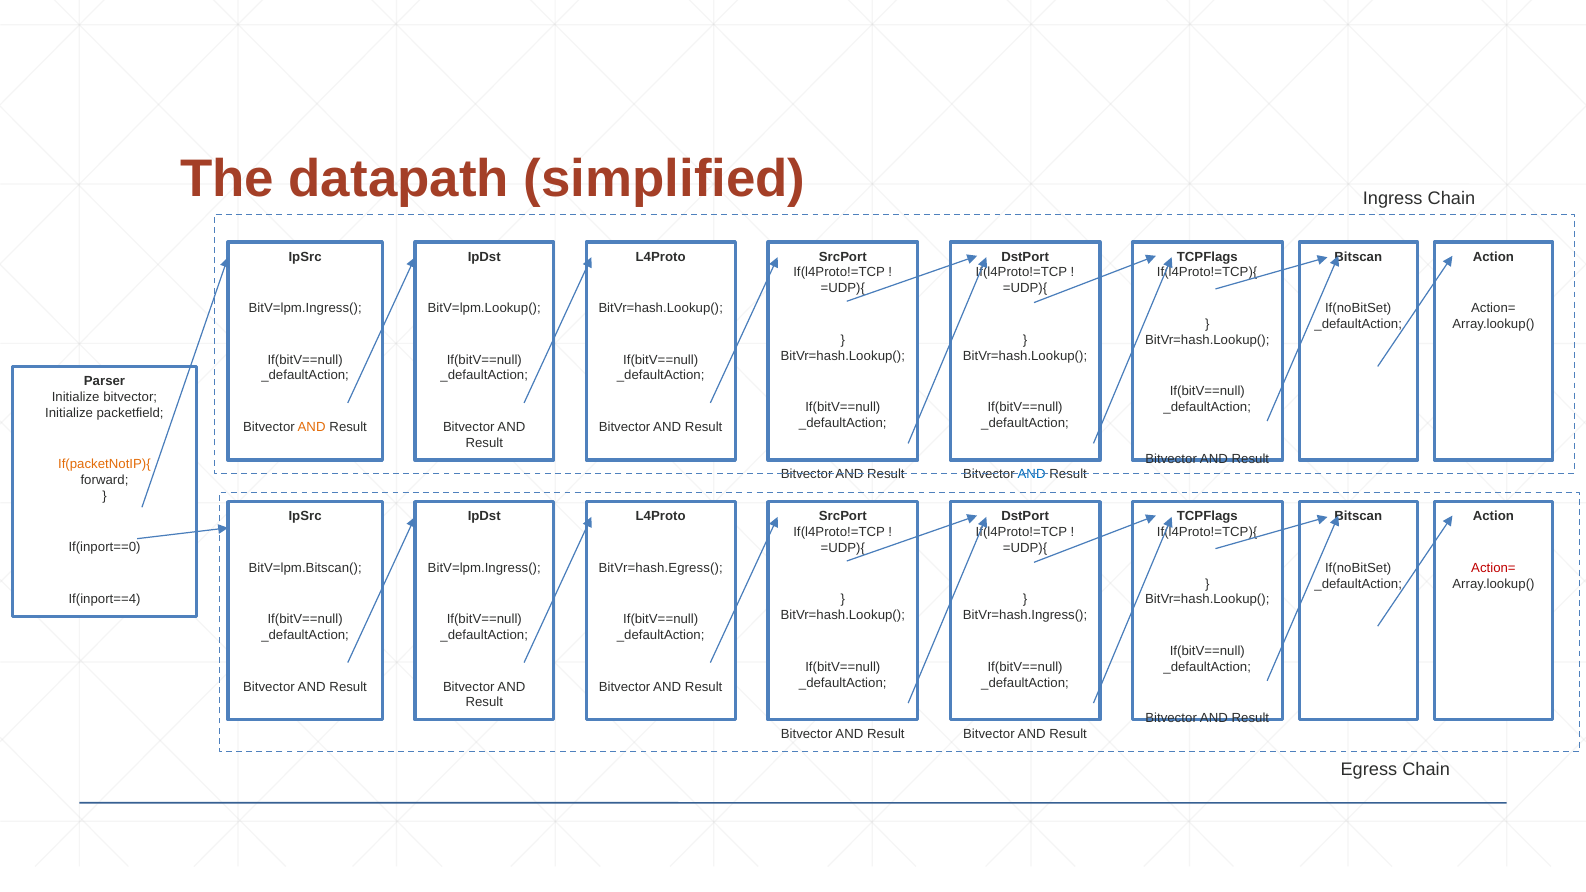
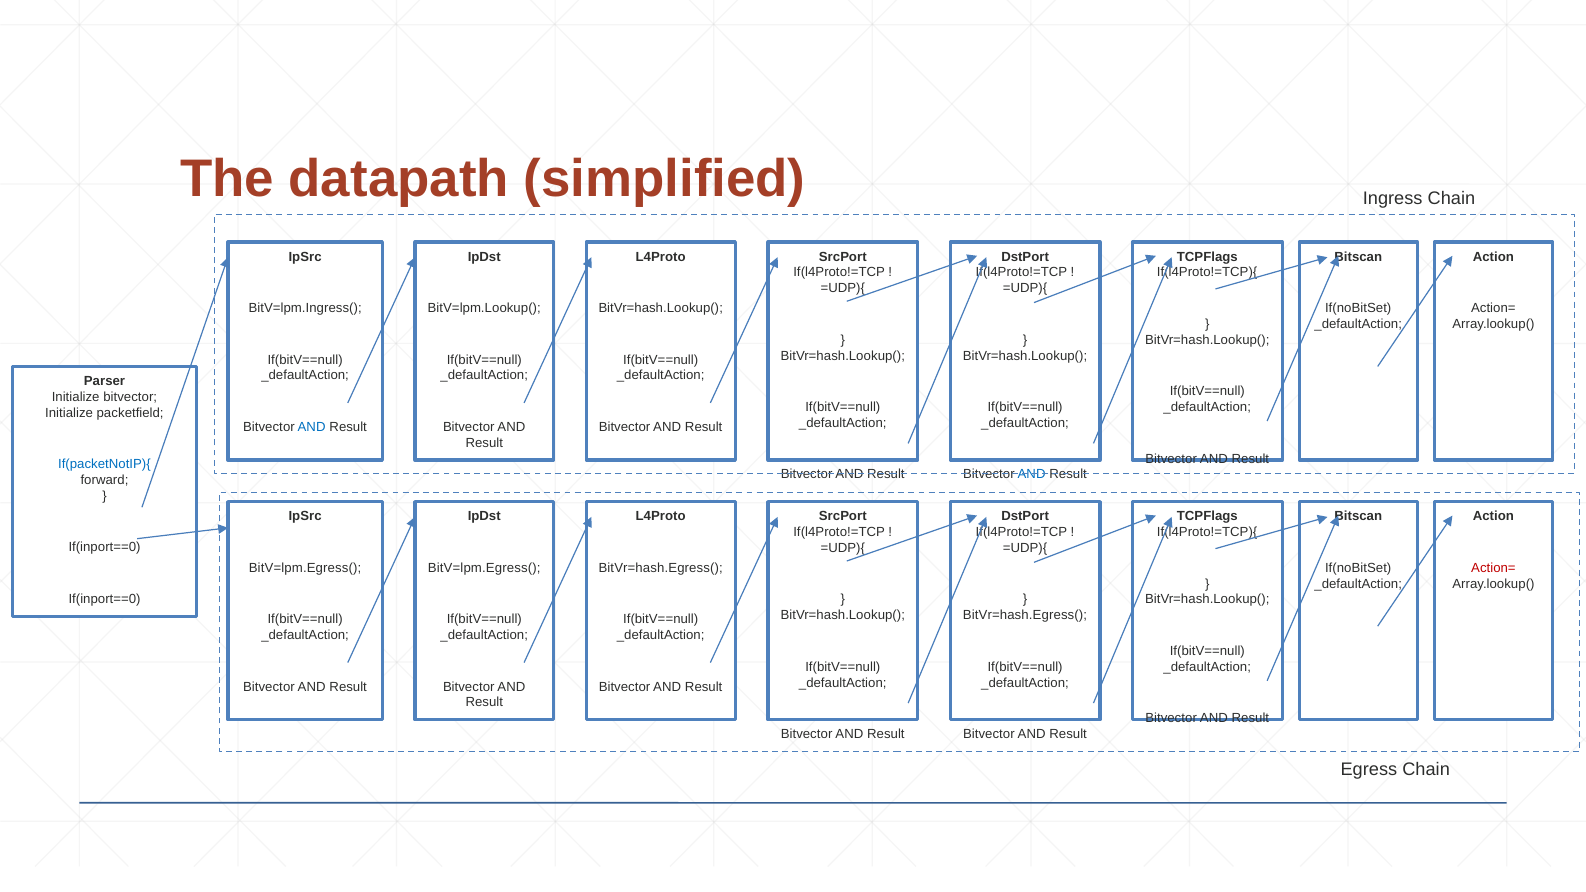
AND colour: orange -> blue (312, 427)
If(packetNotIP){ colour: orange -> blue (104, 464)
BitV=lpm.Bitscan(: BitV=lpm.Bitscan( -> BitV=lpm.Egress( (305, 568)
BitV=lpm.Ingress(: BitV=lpm.Ingress( -> BitV=lpm.Egress( (484, 568)
If(inport==4: If(inport==4 -> If(inport==0 (105, 599)
BitVr=hash.Ingress(: BitVr=hash.Ingress( -> BitVr=hash.Egress( (1025, 615)
